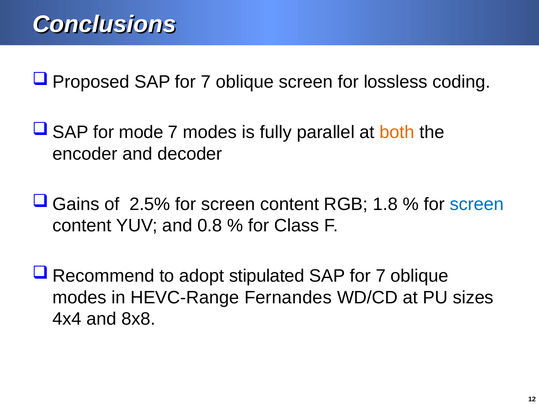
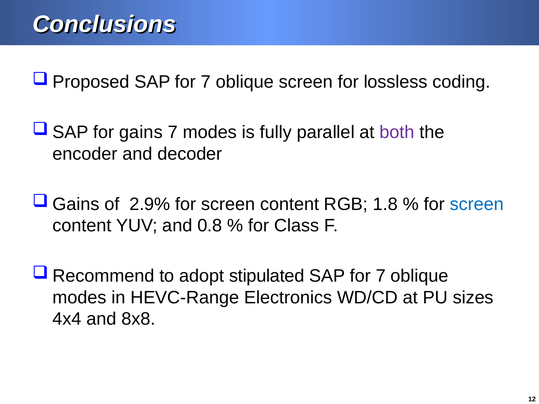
mode: mode -> gains (141, 132)
both colour: orange -> purple (397, 132)
2.5%: 2.5% -> 2.9% (150, 204)
Fernandes: Fernandes -> Electronics (288, 298)
